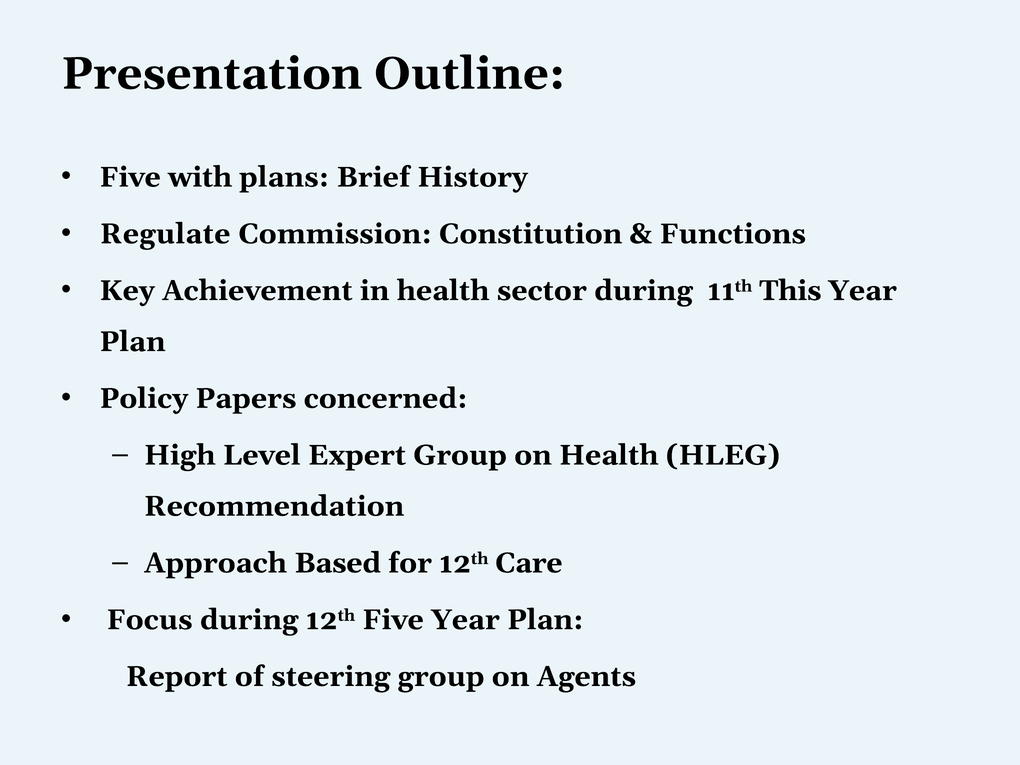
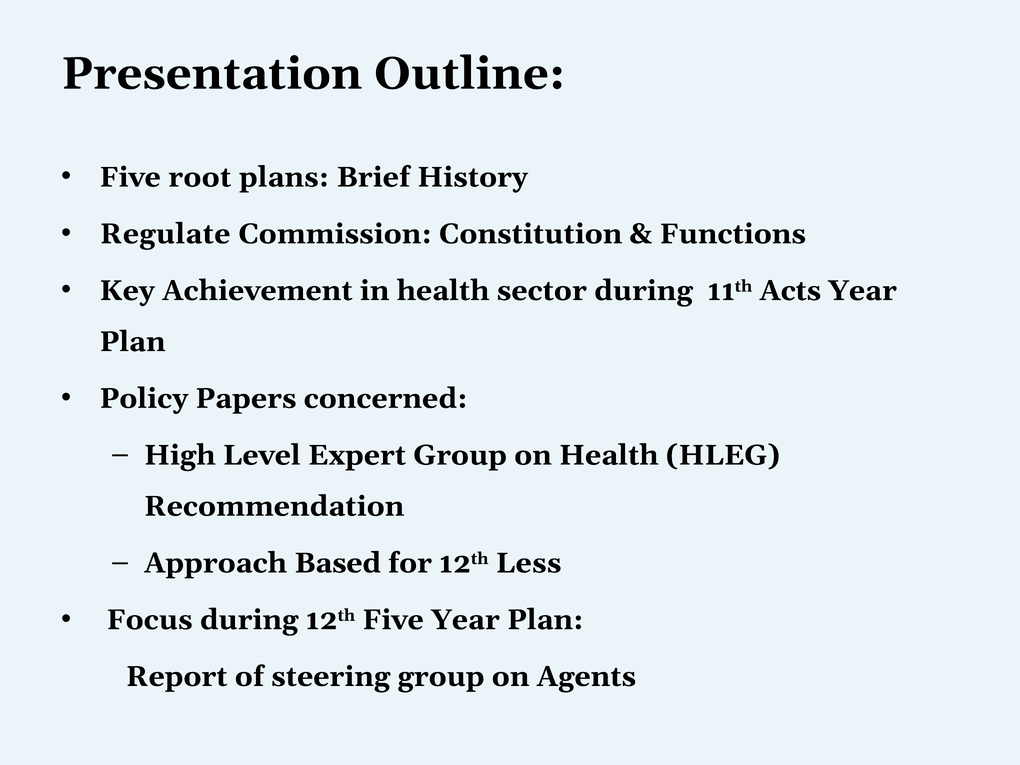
with: with -> root (200, 177)
This: This -> Acts (790, 291)
Care: Care -> Less (529, 563)
